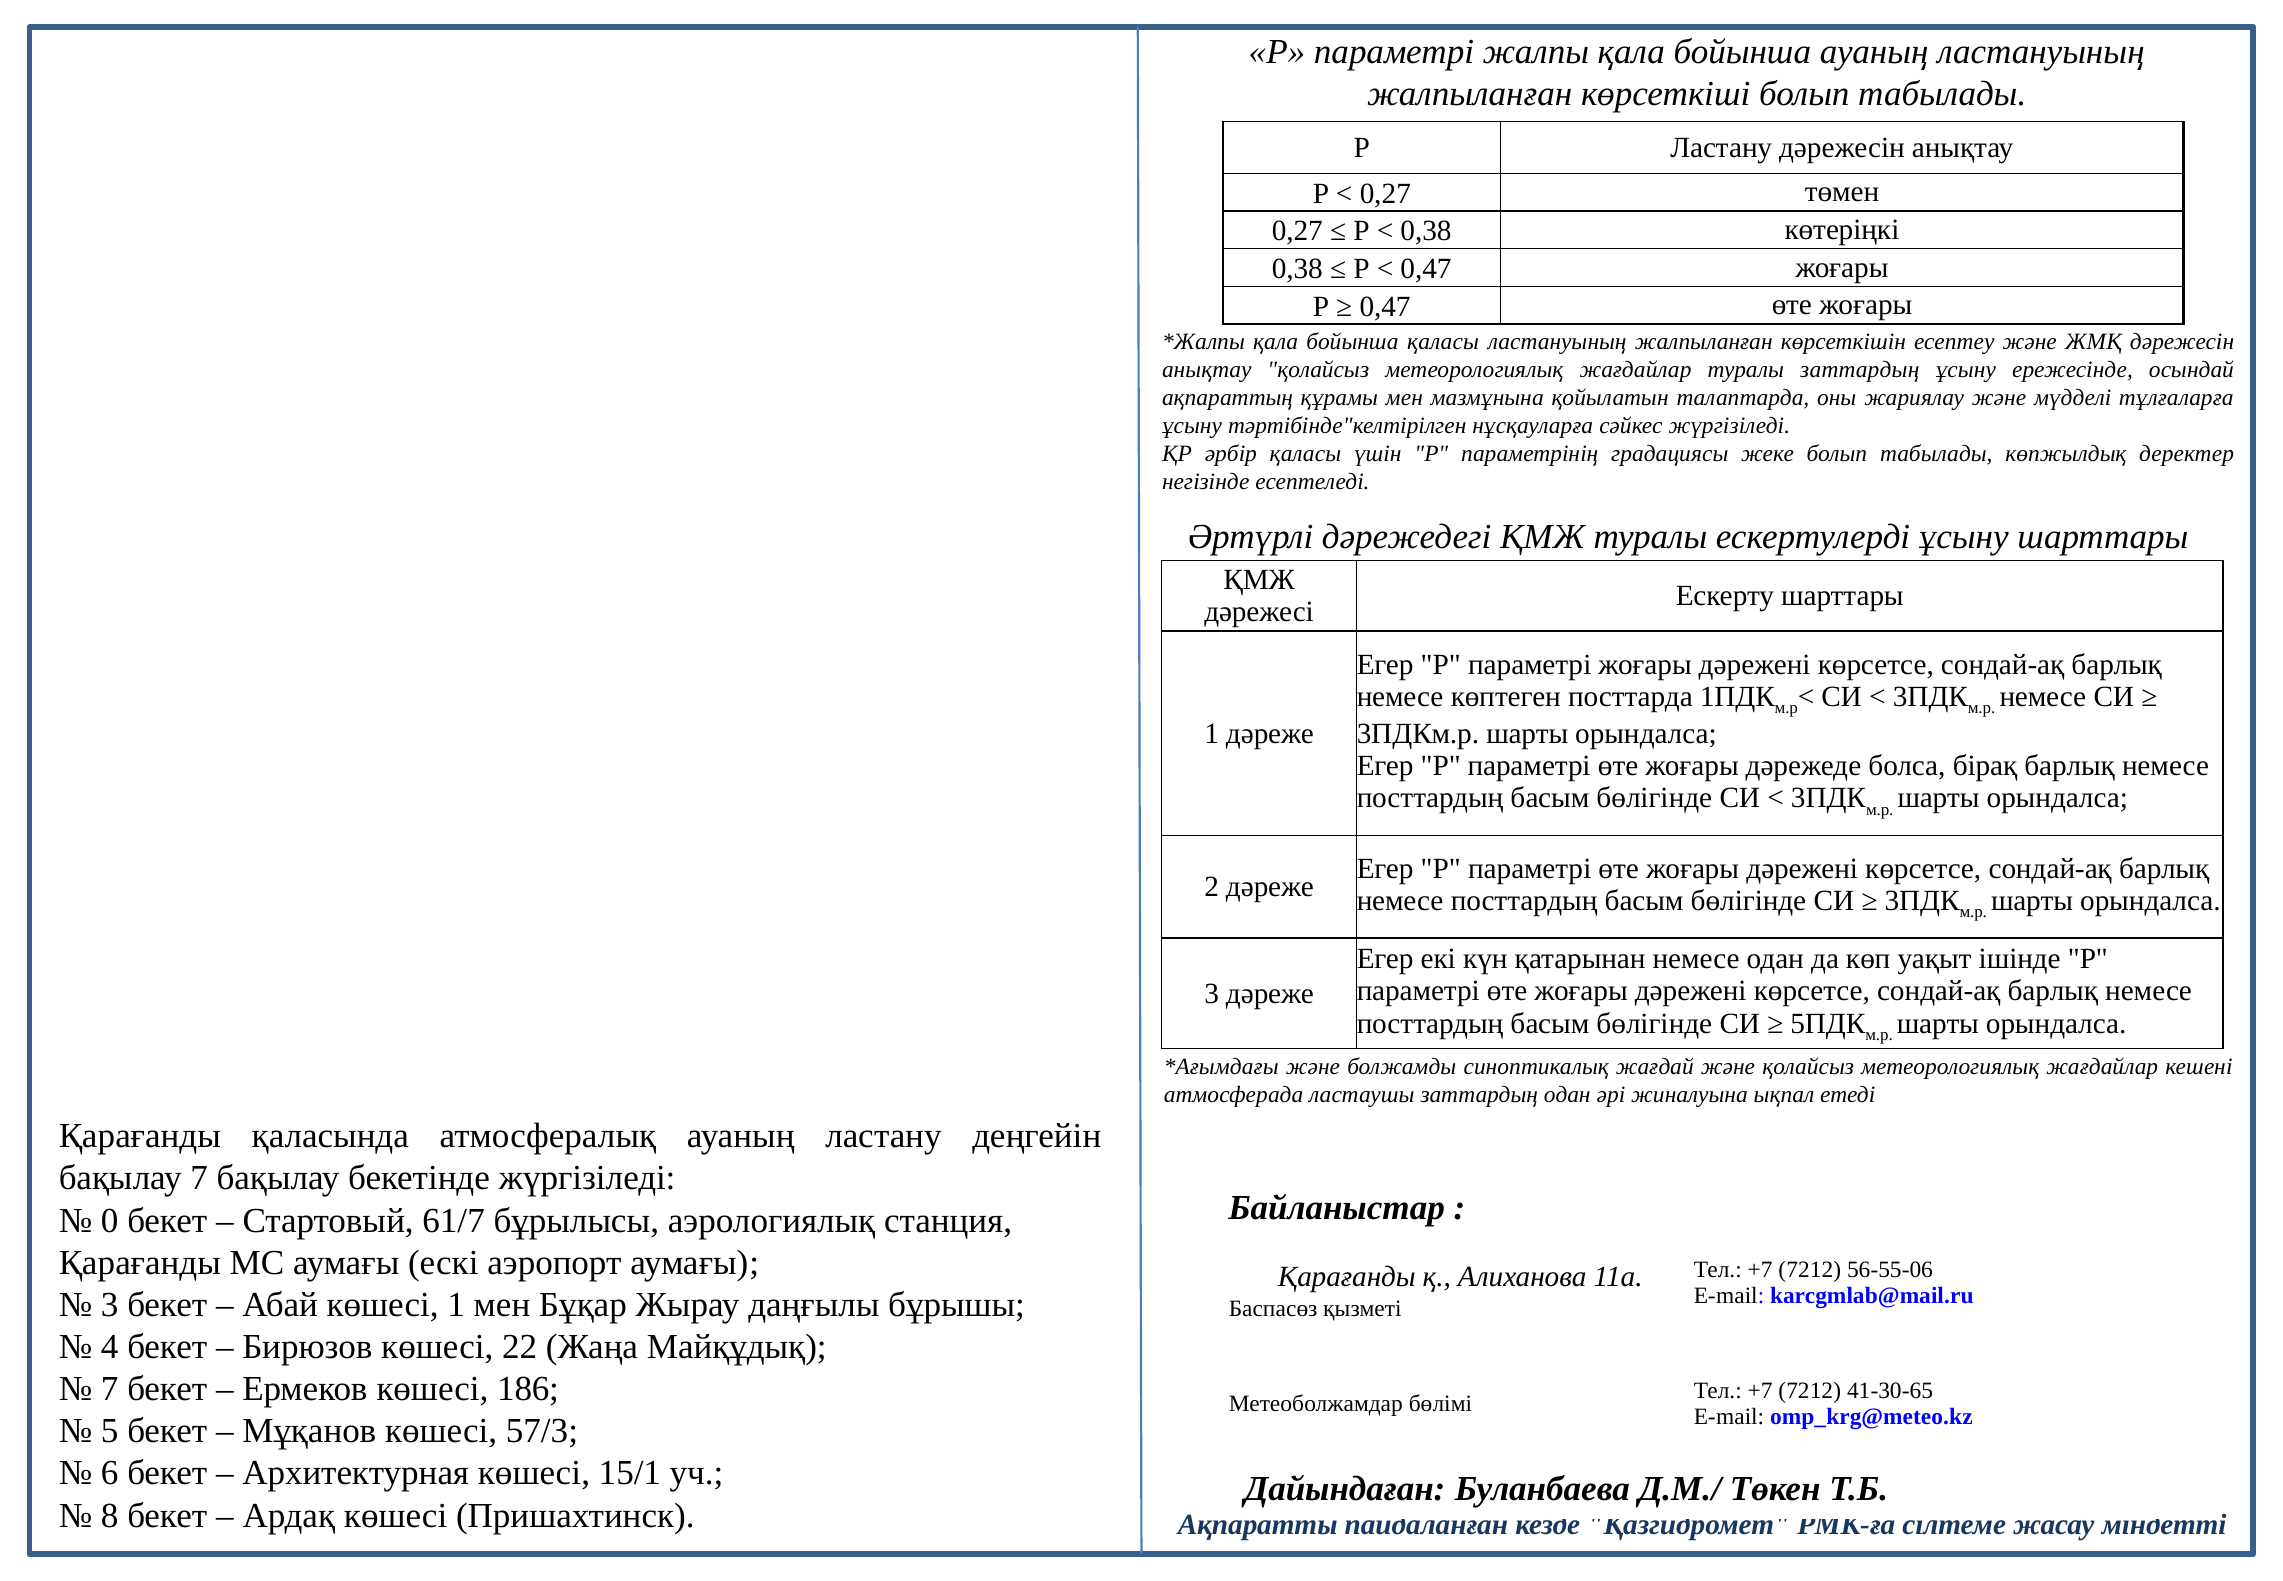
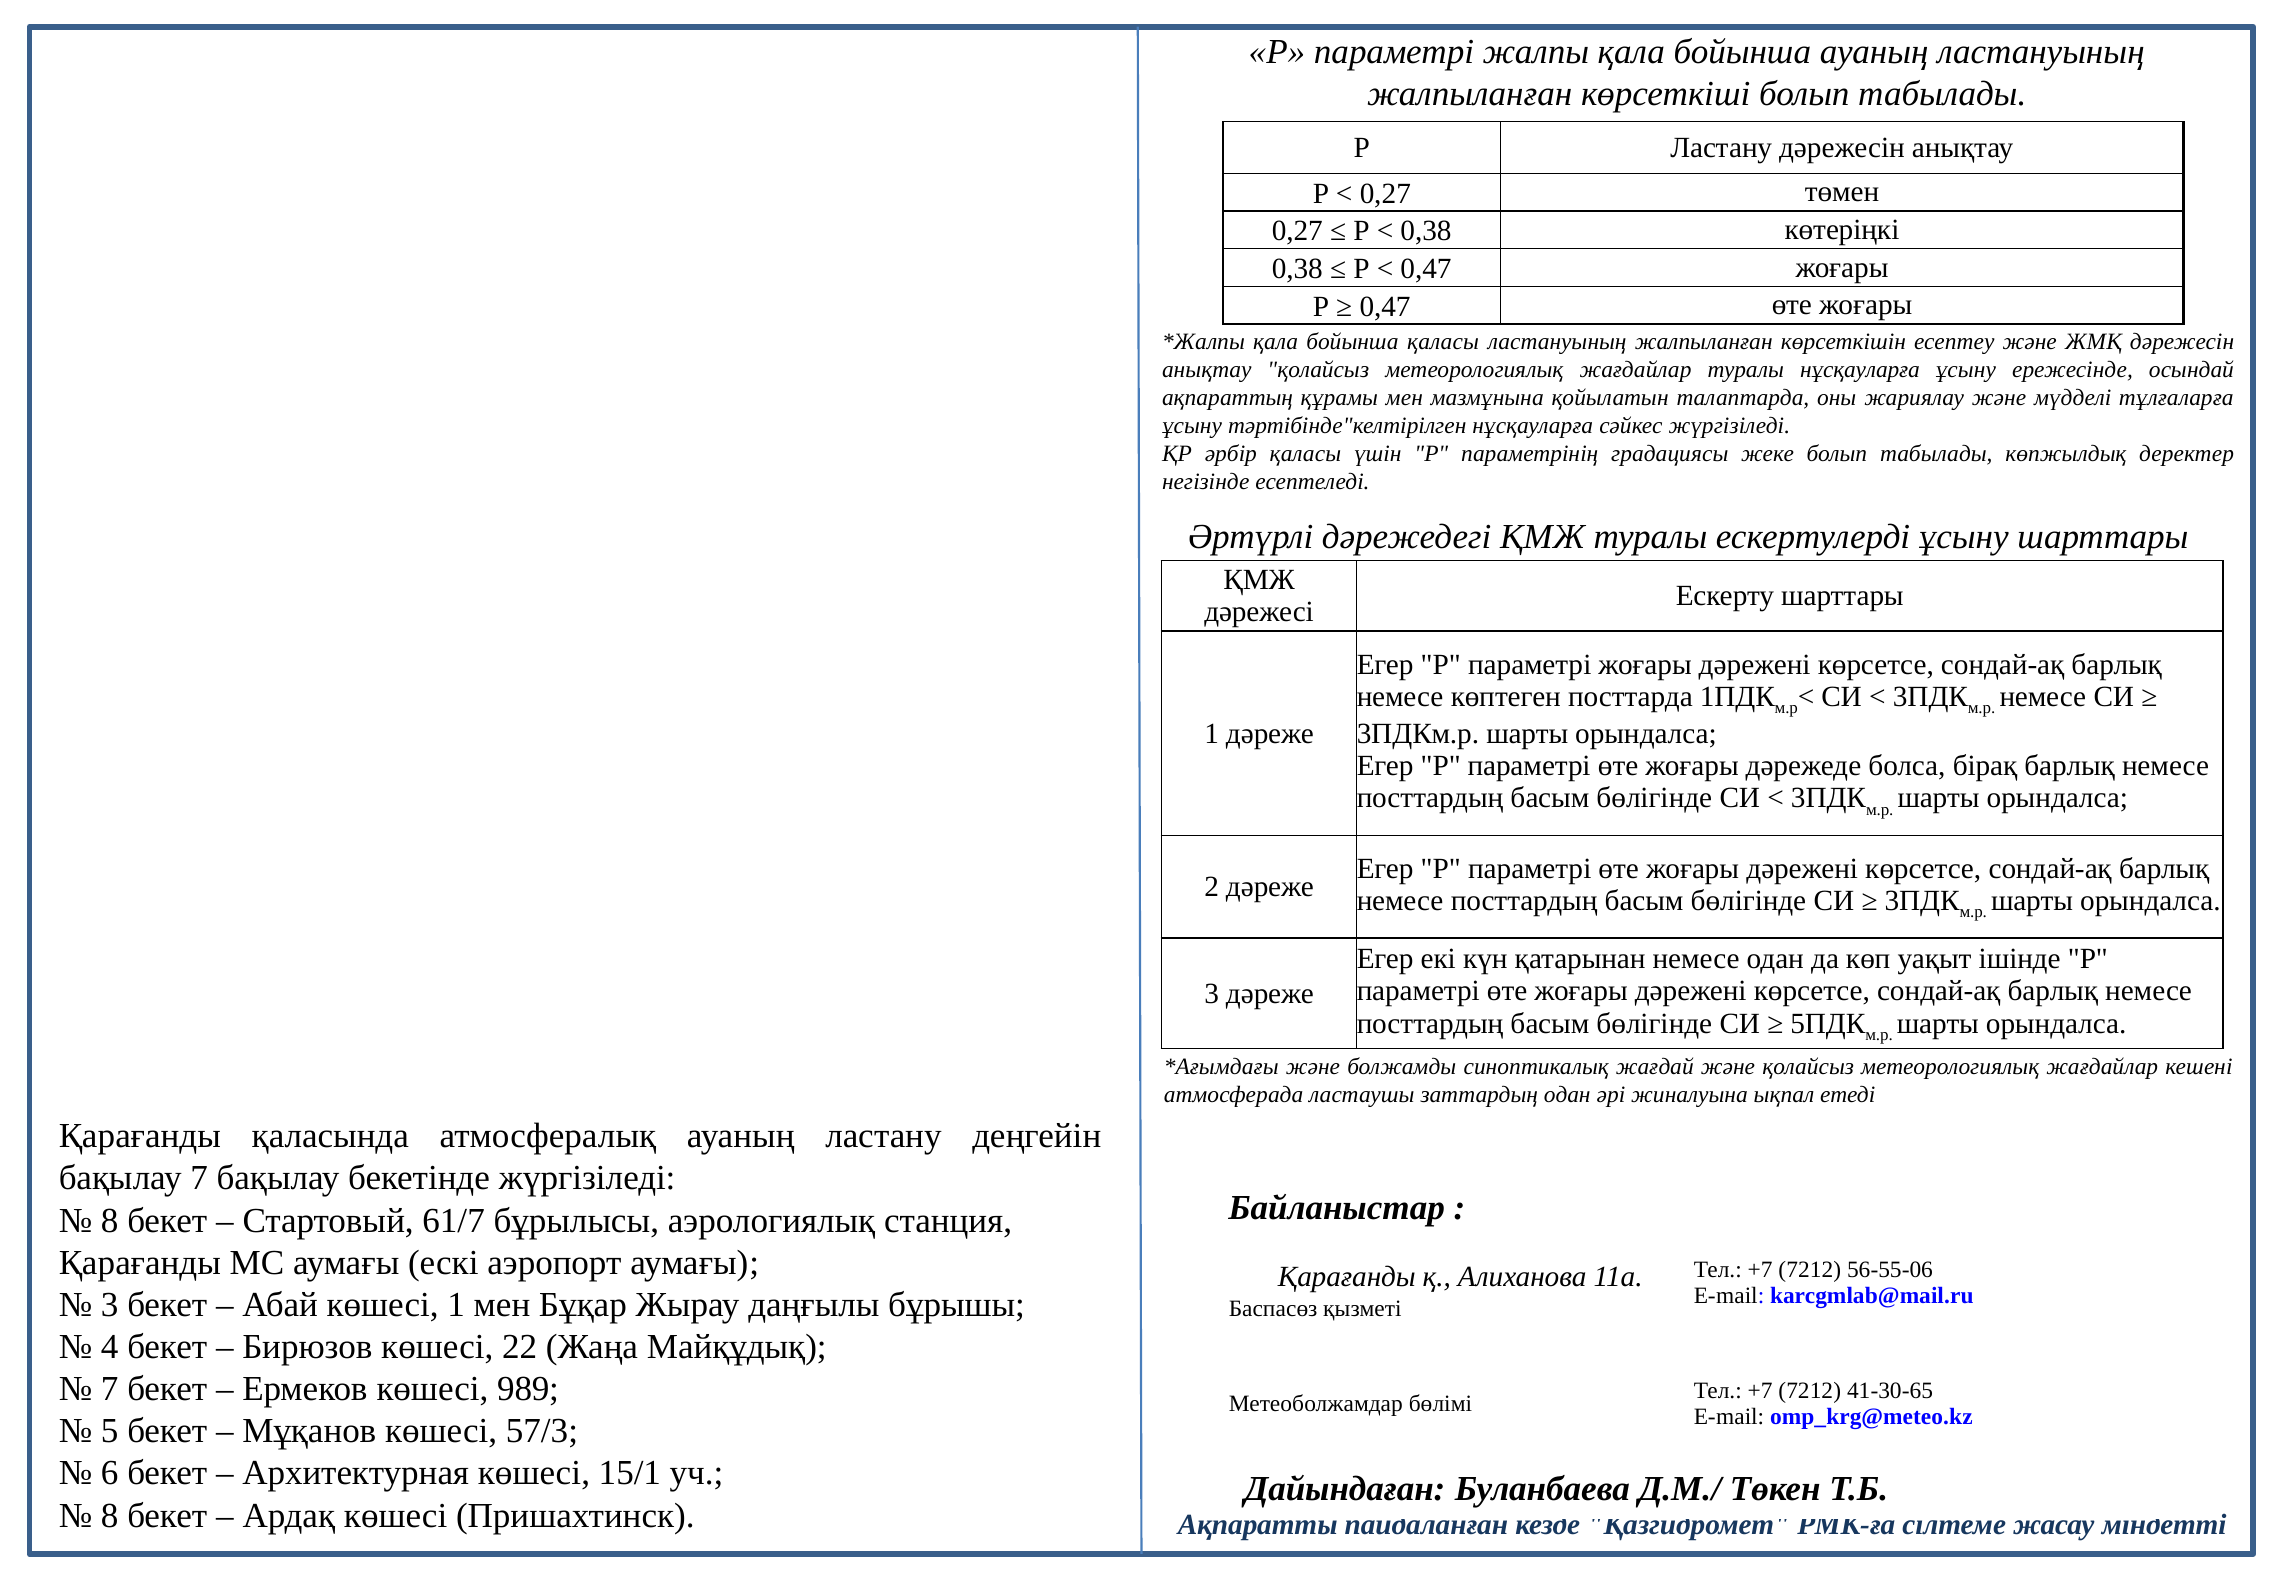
туралы заттардың: заттардың -> нұсқауларға (1860, 369)
0: 0 -> 8 (110, 1220)
186: 186 -> 989 (528, 1389)
